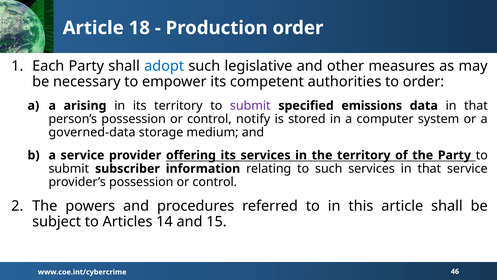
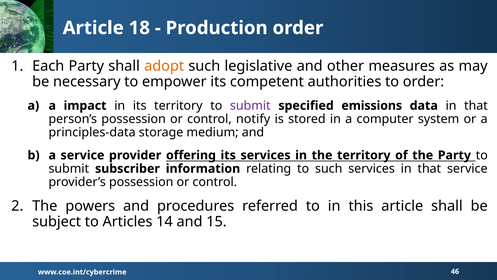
adopt colour: blue -> orange (164, 66)
arising: arising -> impact (85, 105)
governed-data: governed-data -> principles-data (92, 132)
